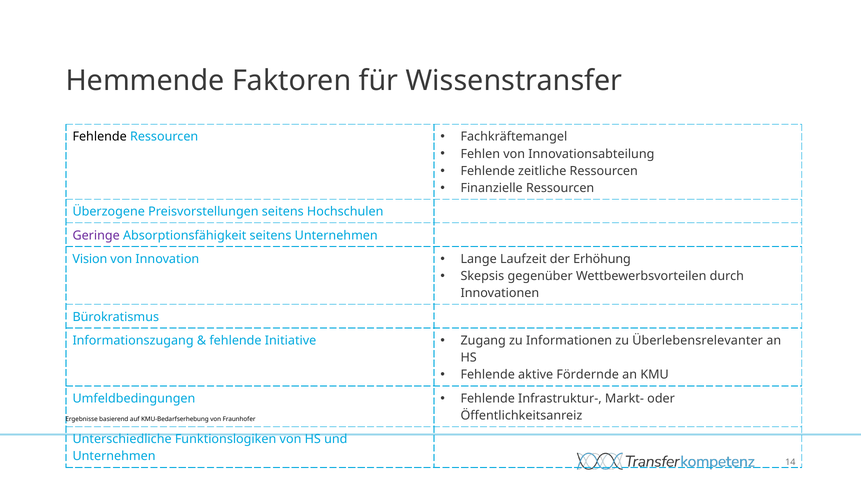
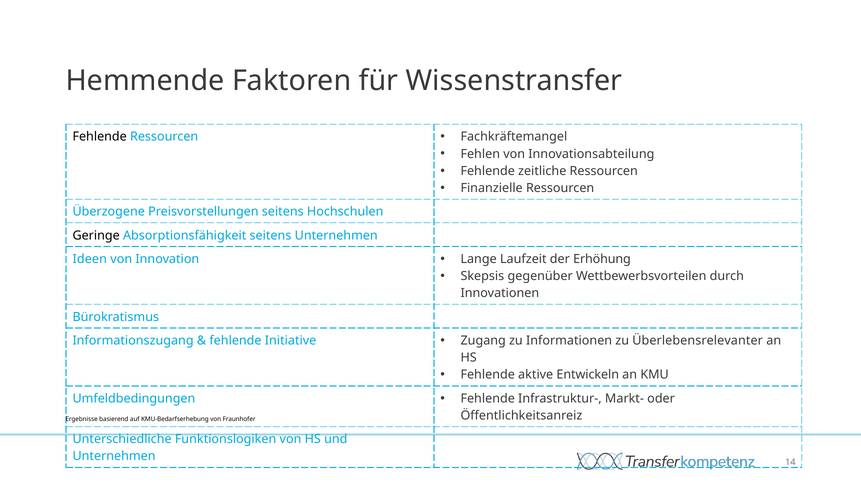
Geringe colour: purple -> black (96, 235)
Vision: Vision -> Ideen (90, 259)
Fördernde: Fördernde -> Entwickeln (588, 374)
